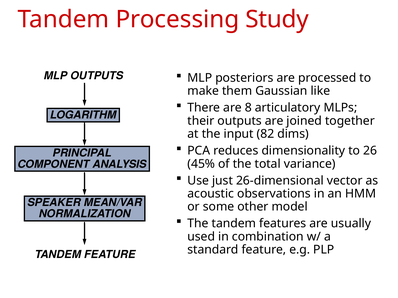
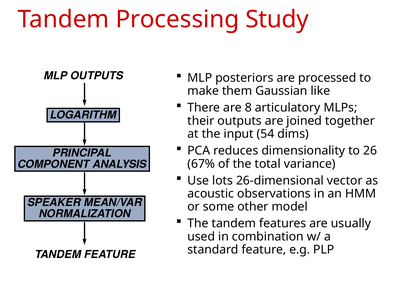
82: 82 -> 54 (266, 134)
45%: 45% -> 67% (201, 164)
just: just -> lots (223, 181)
